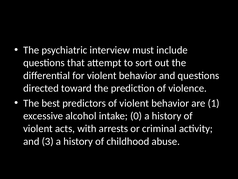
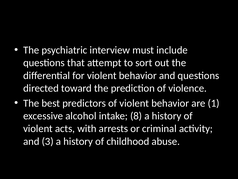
0: 0 -> 8 (136, 116)
